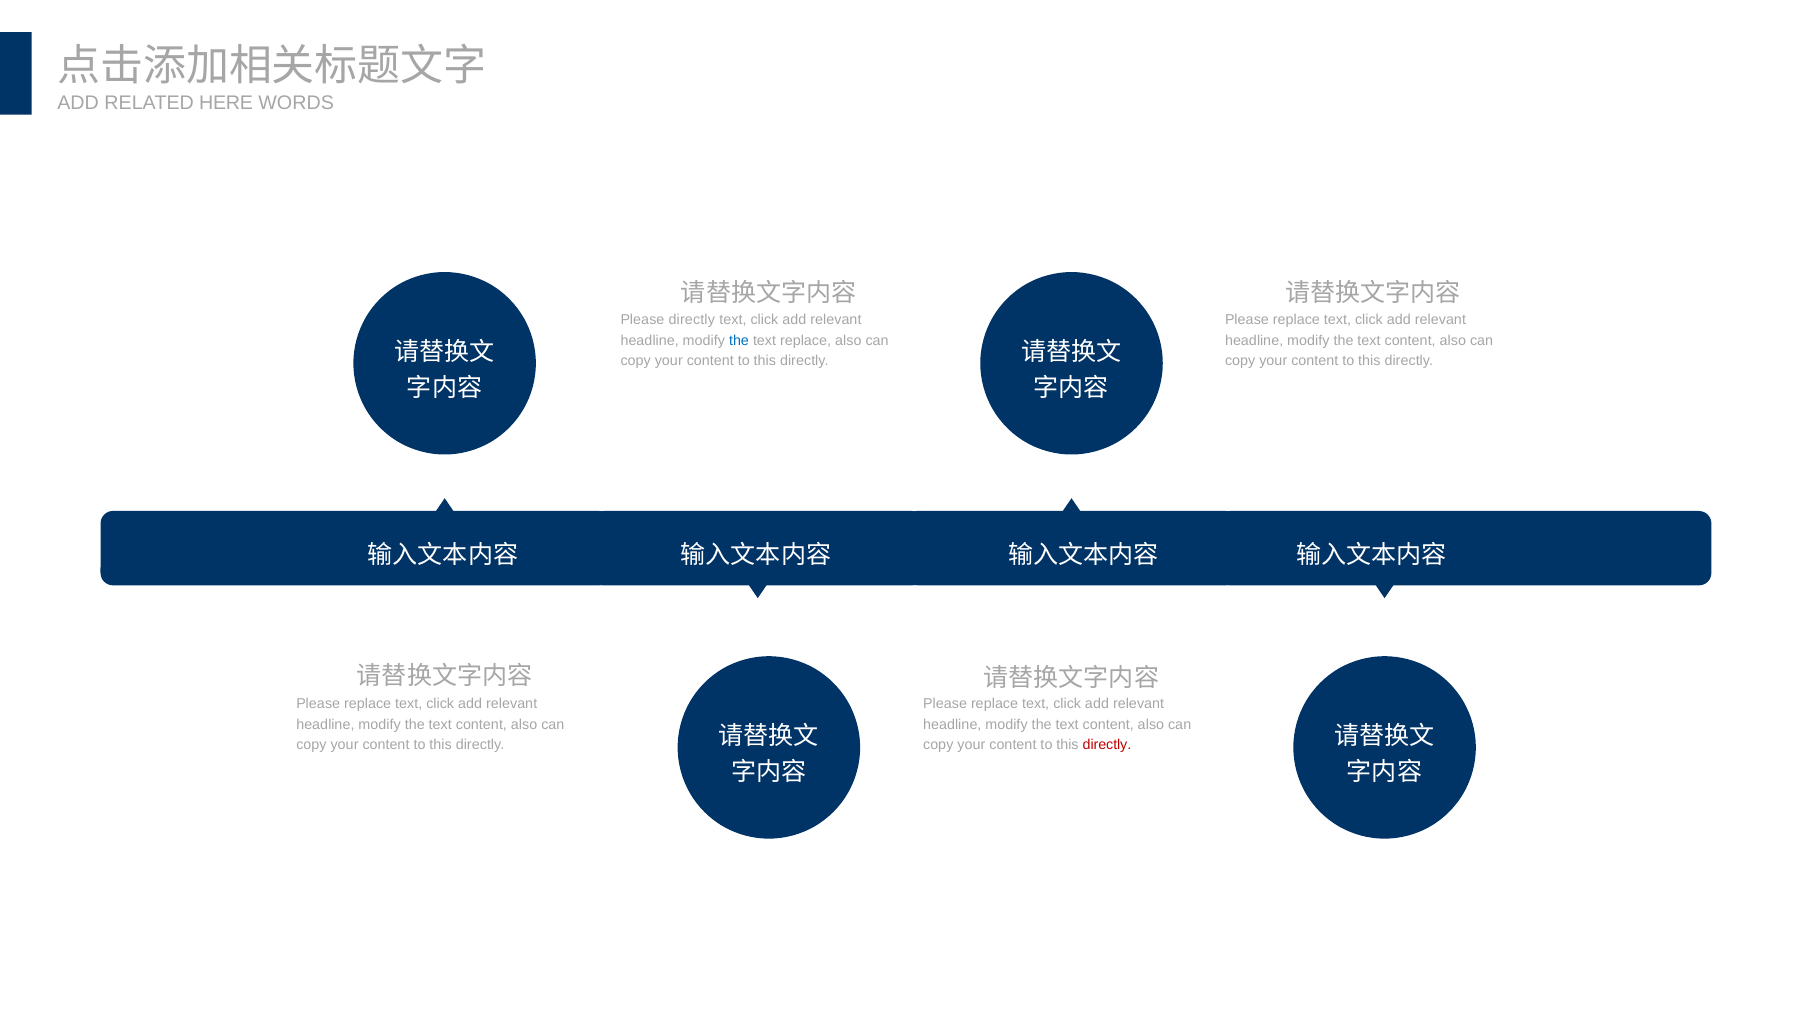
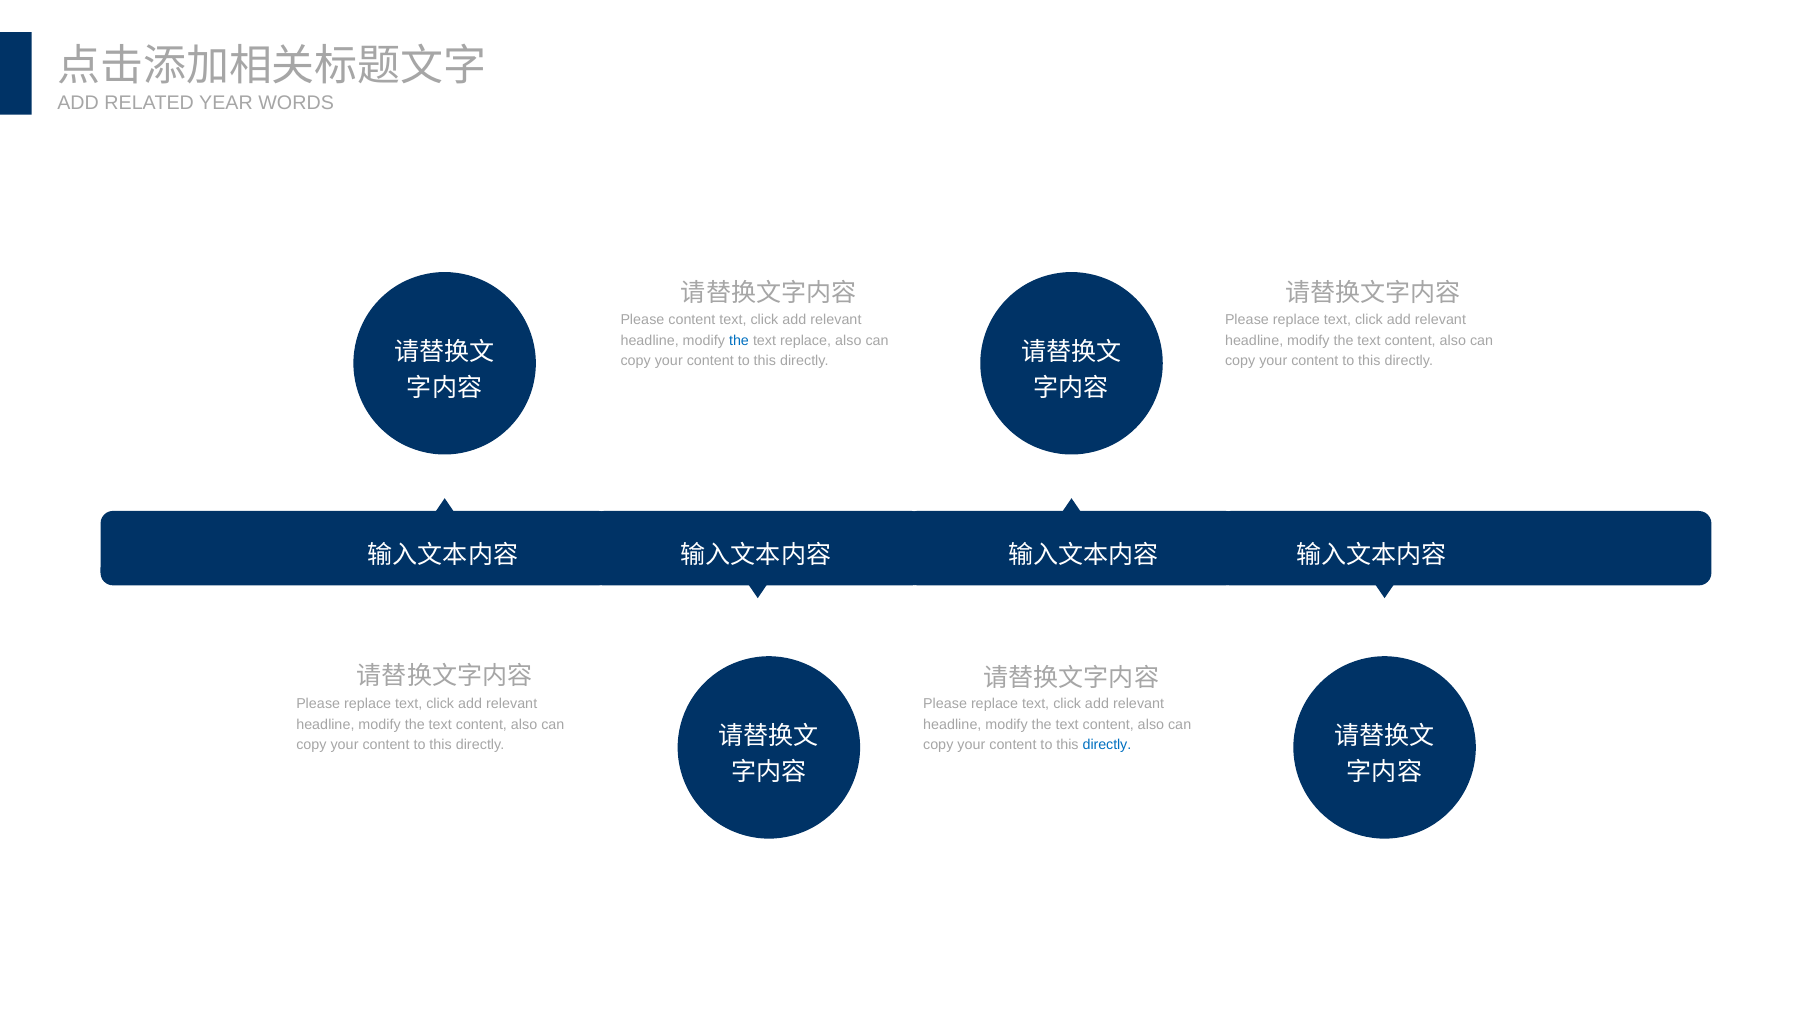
HERE: HERE -> YEAR (226, 103)
Please directly: directly -> content (692, 320)
directly colour: red -> blue (1107, 745)
